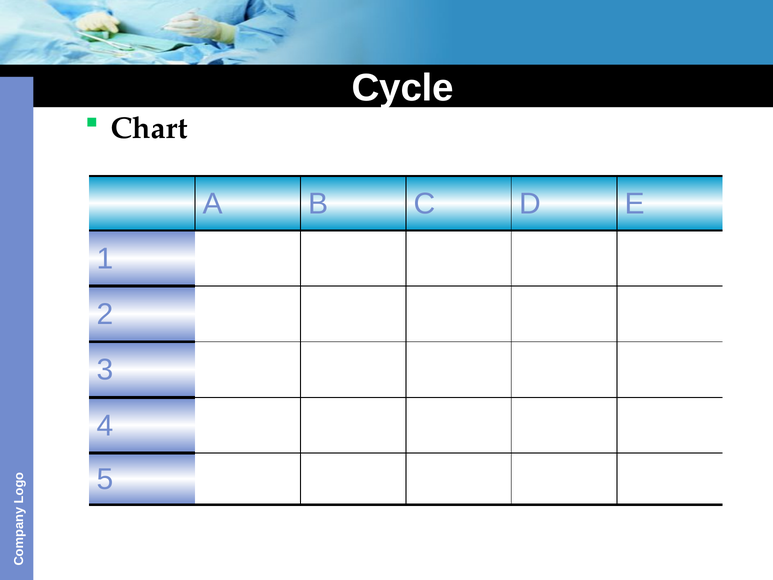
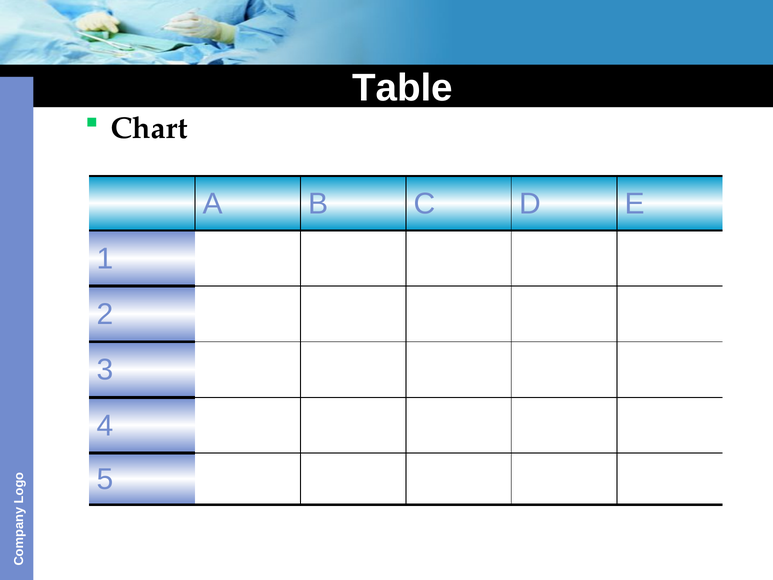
Cycle: Cycle -> Table (403, 88)
